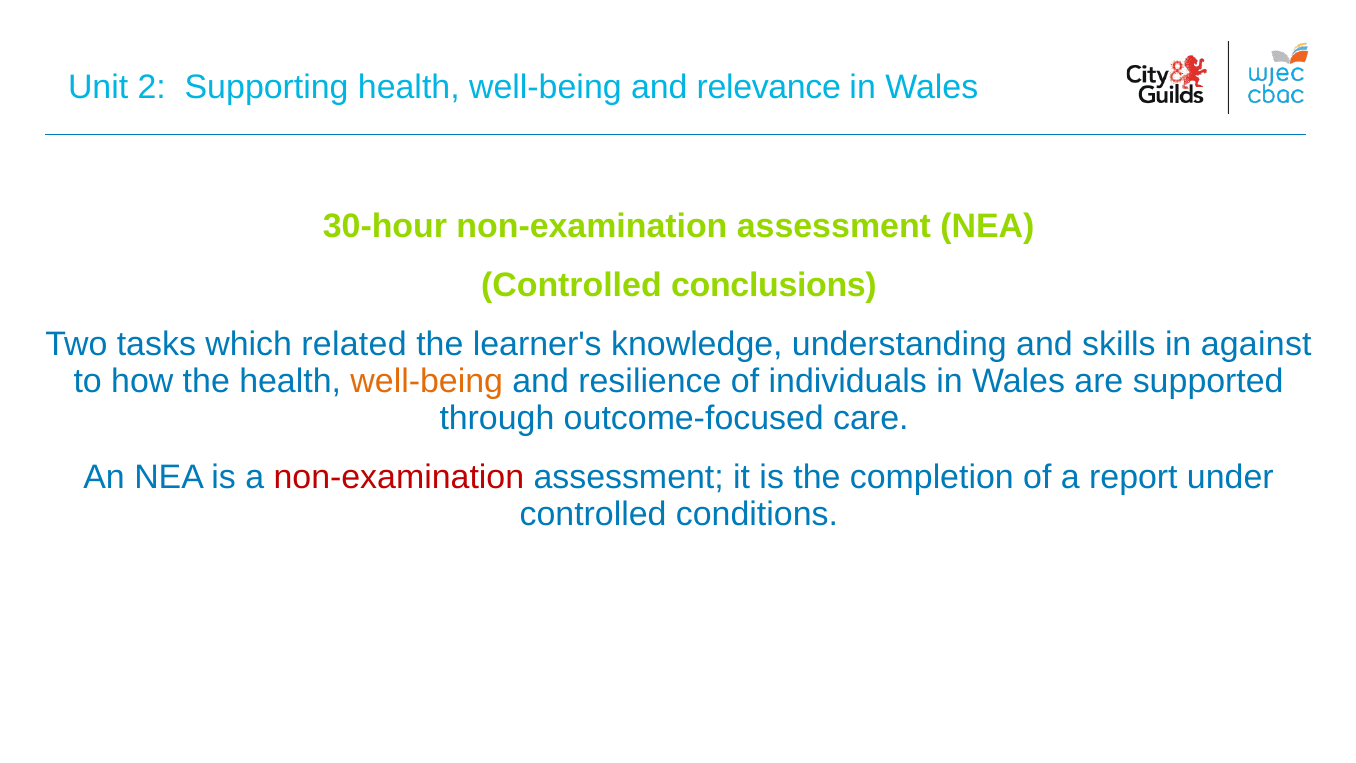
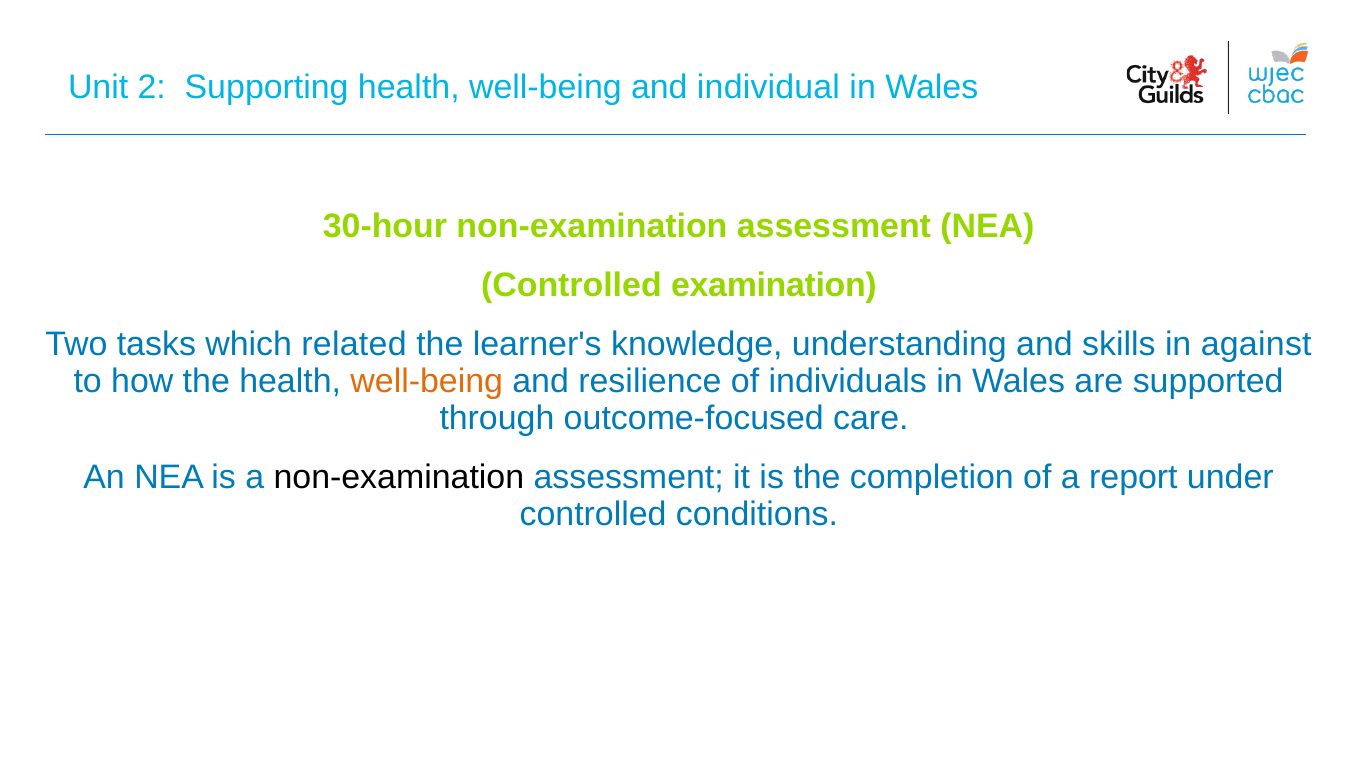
relevance: relevance -> individual (769, 87)
conclusions: conclusions -> examination (774, 285)
non-examination colour: red -> black (399, 477)
